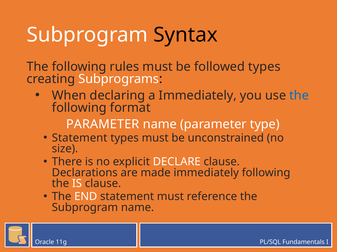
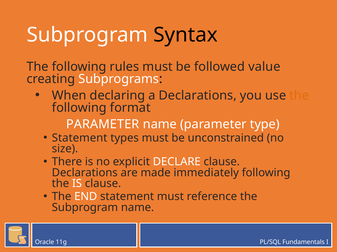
followed types: types -> value (264, 67)
a Immediately: Immediately -> Declarations (198, 96)
the colour: blue -> orange (299, 96)
